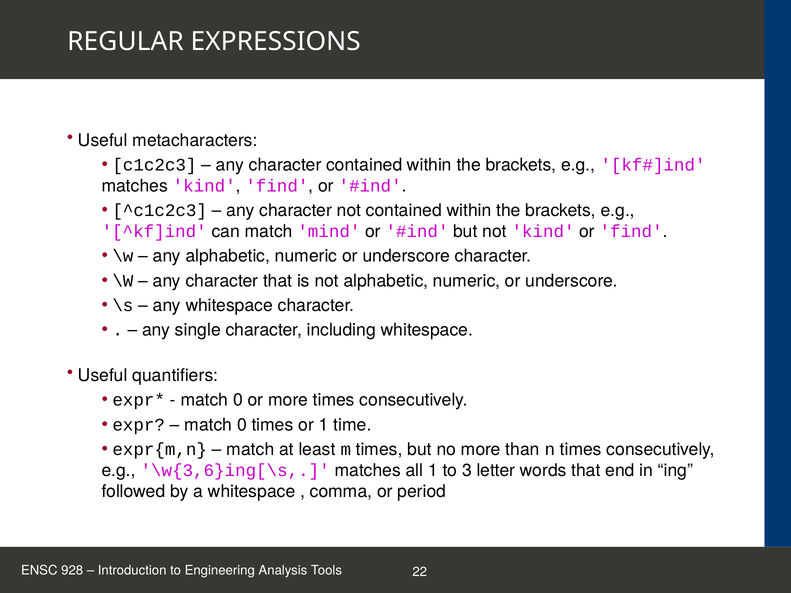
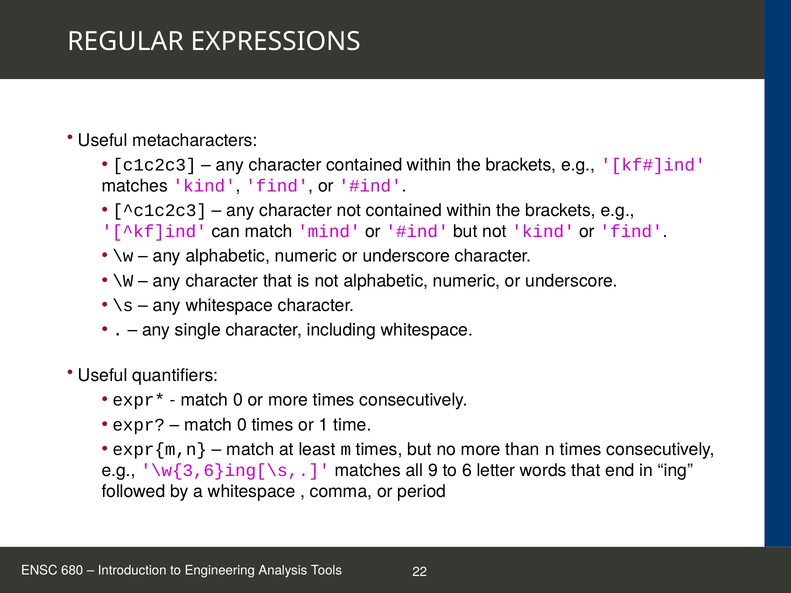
all 1: 1 -> 9 (433, 471)
3: 3 -> 6 (467, 471)
928: 928 -> 680 (72, 571)
